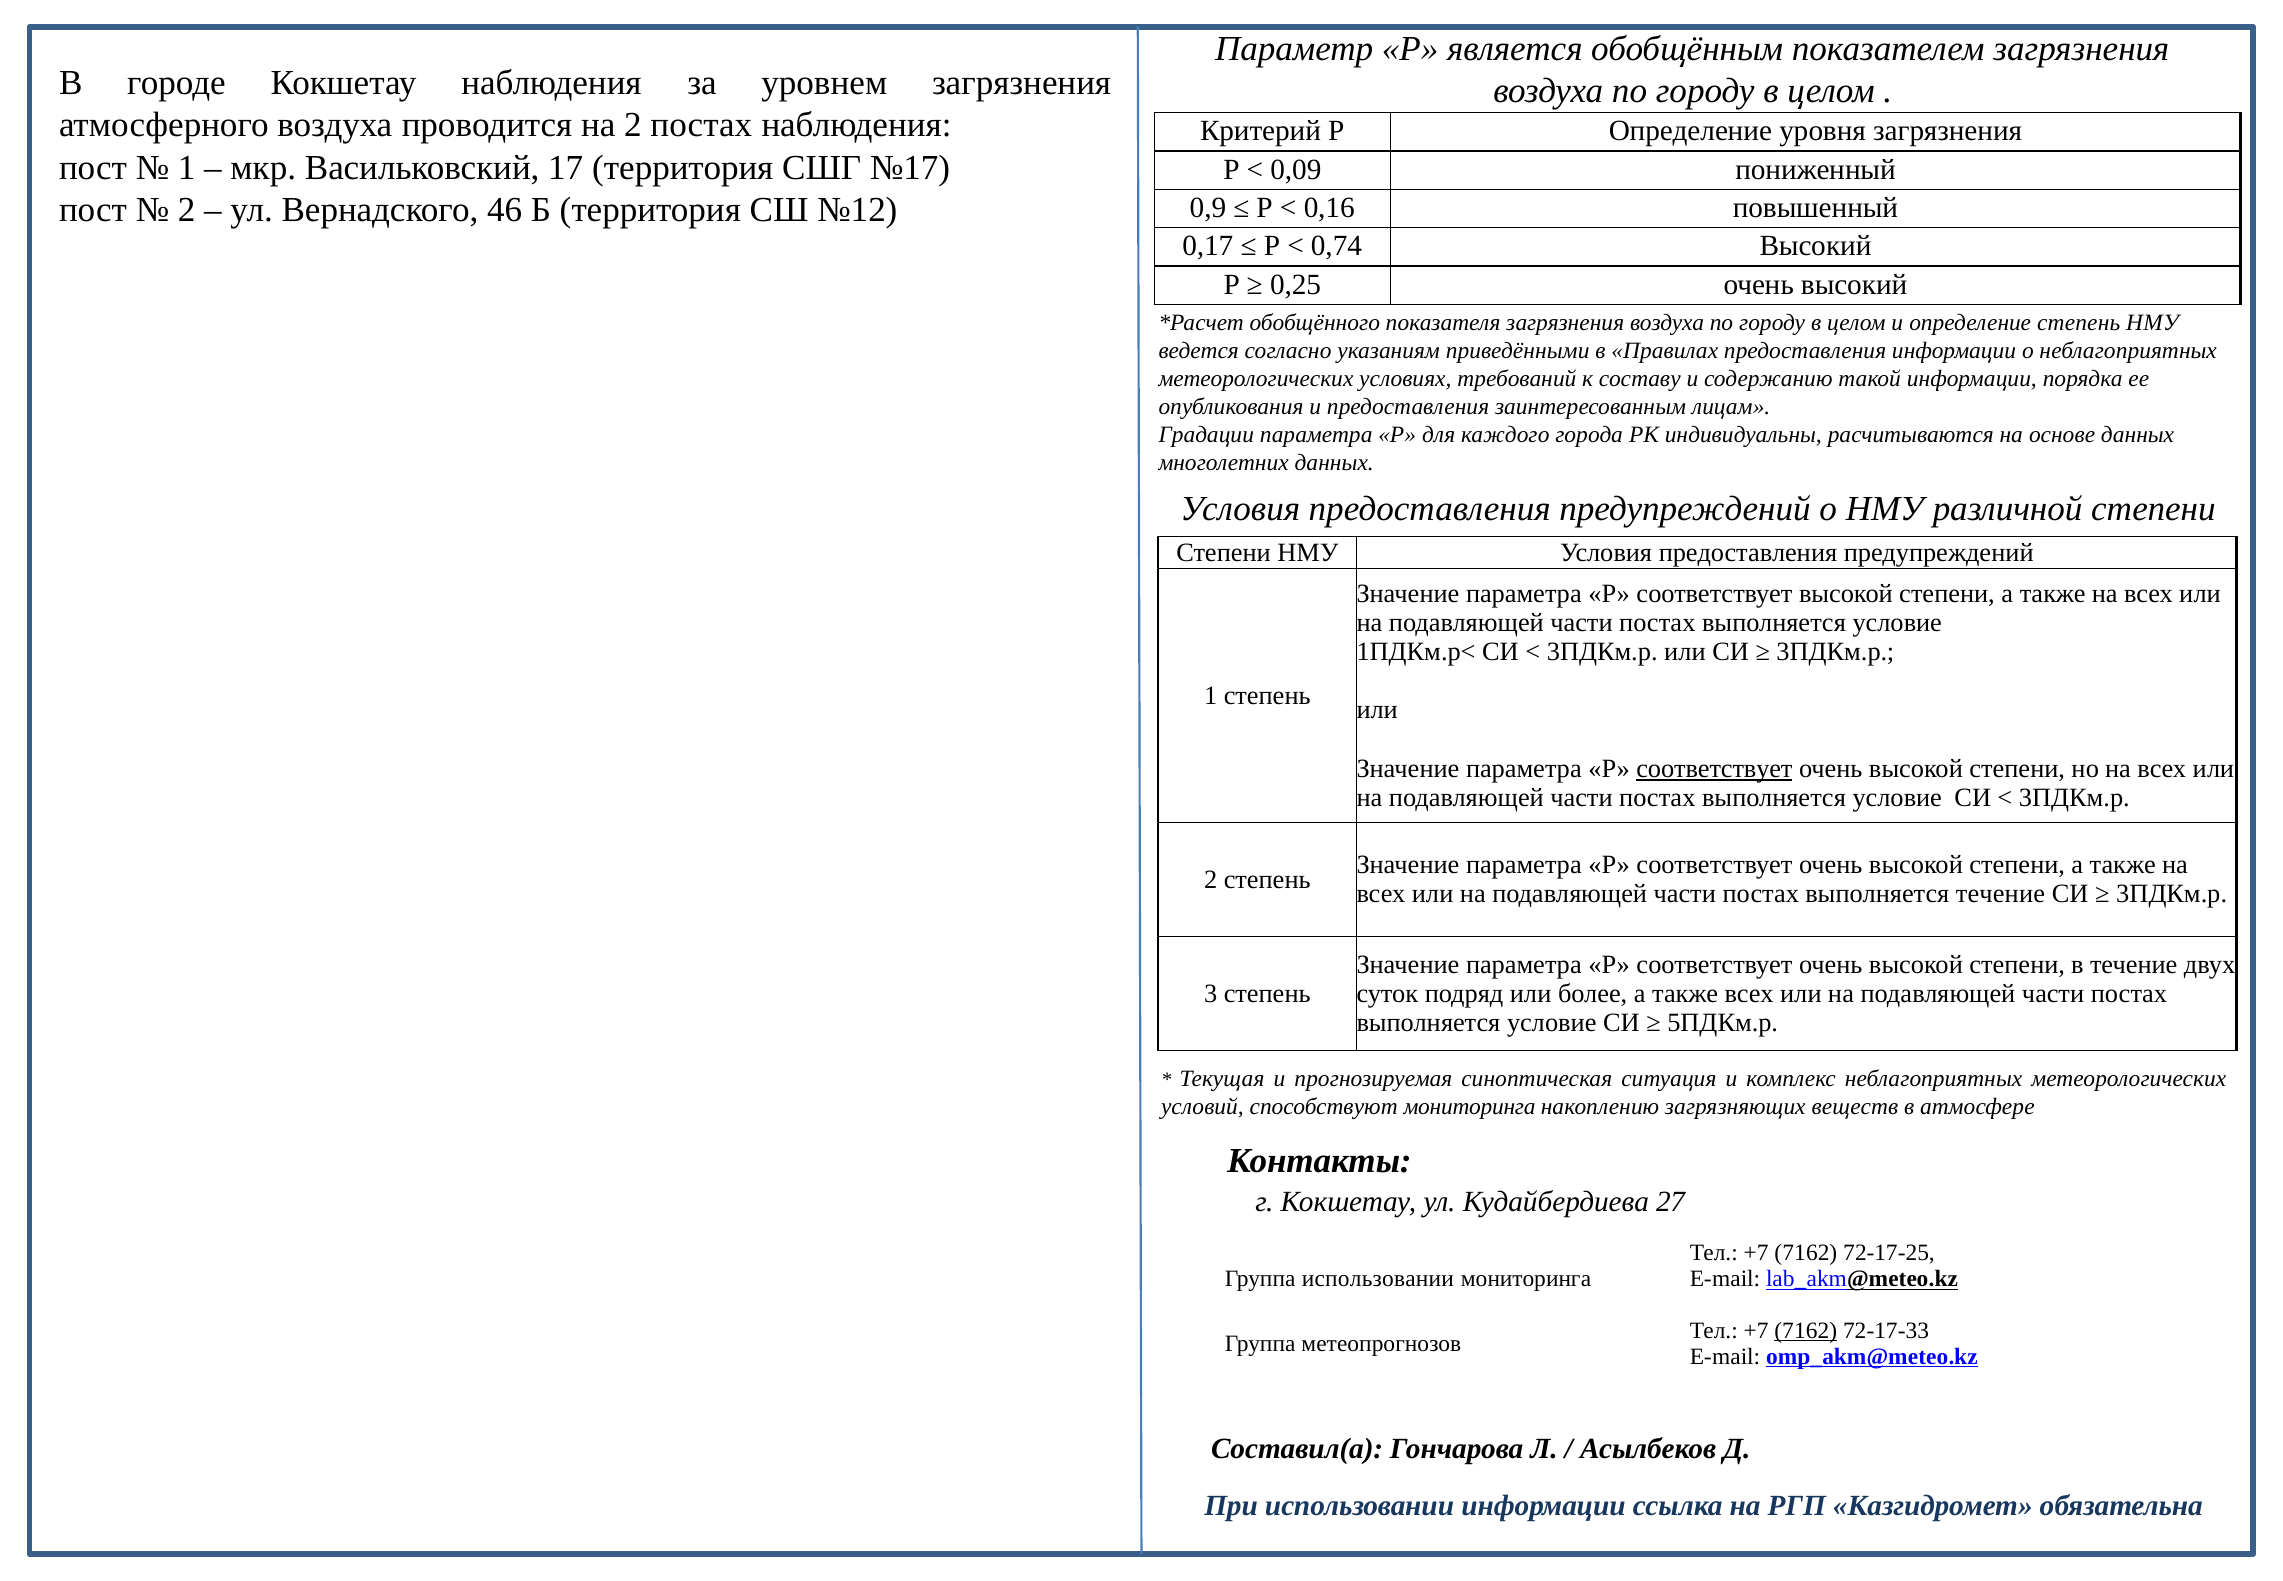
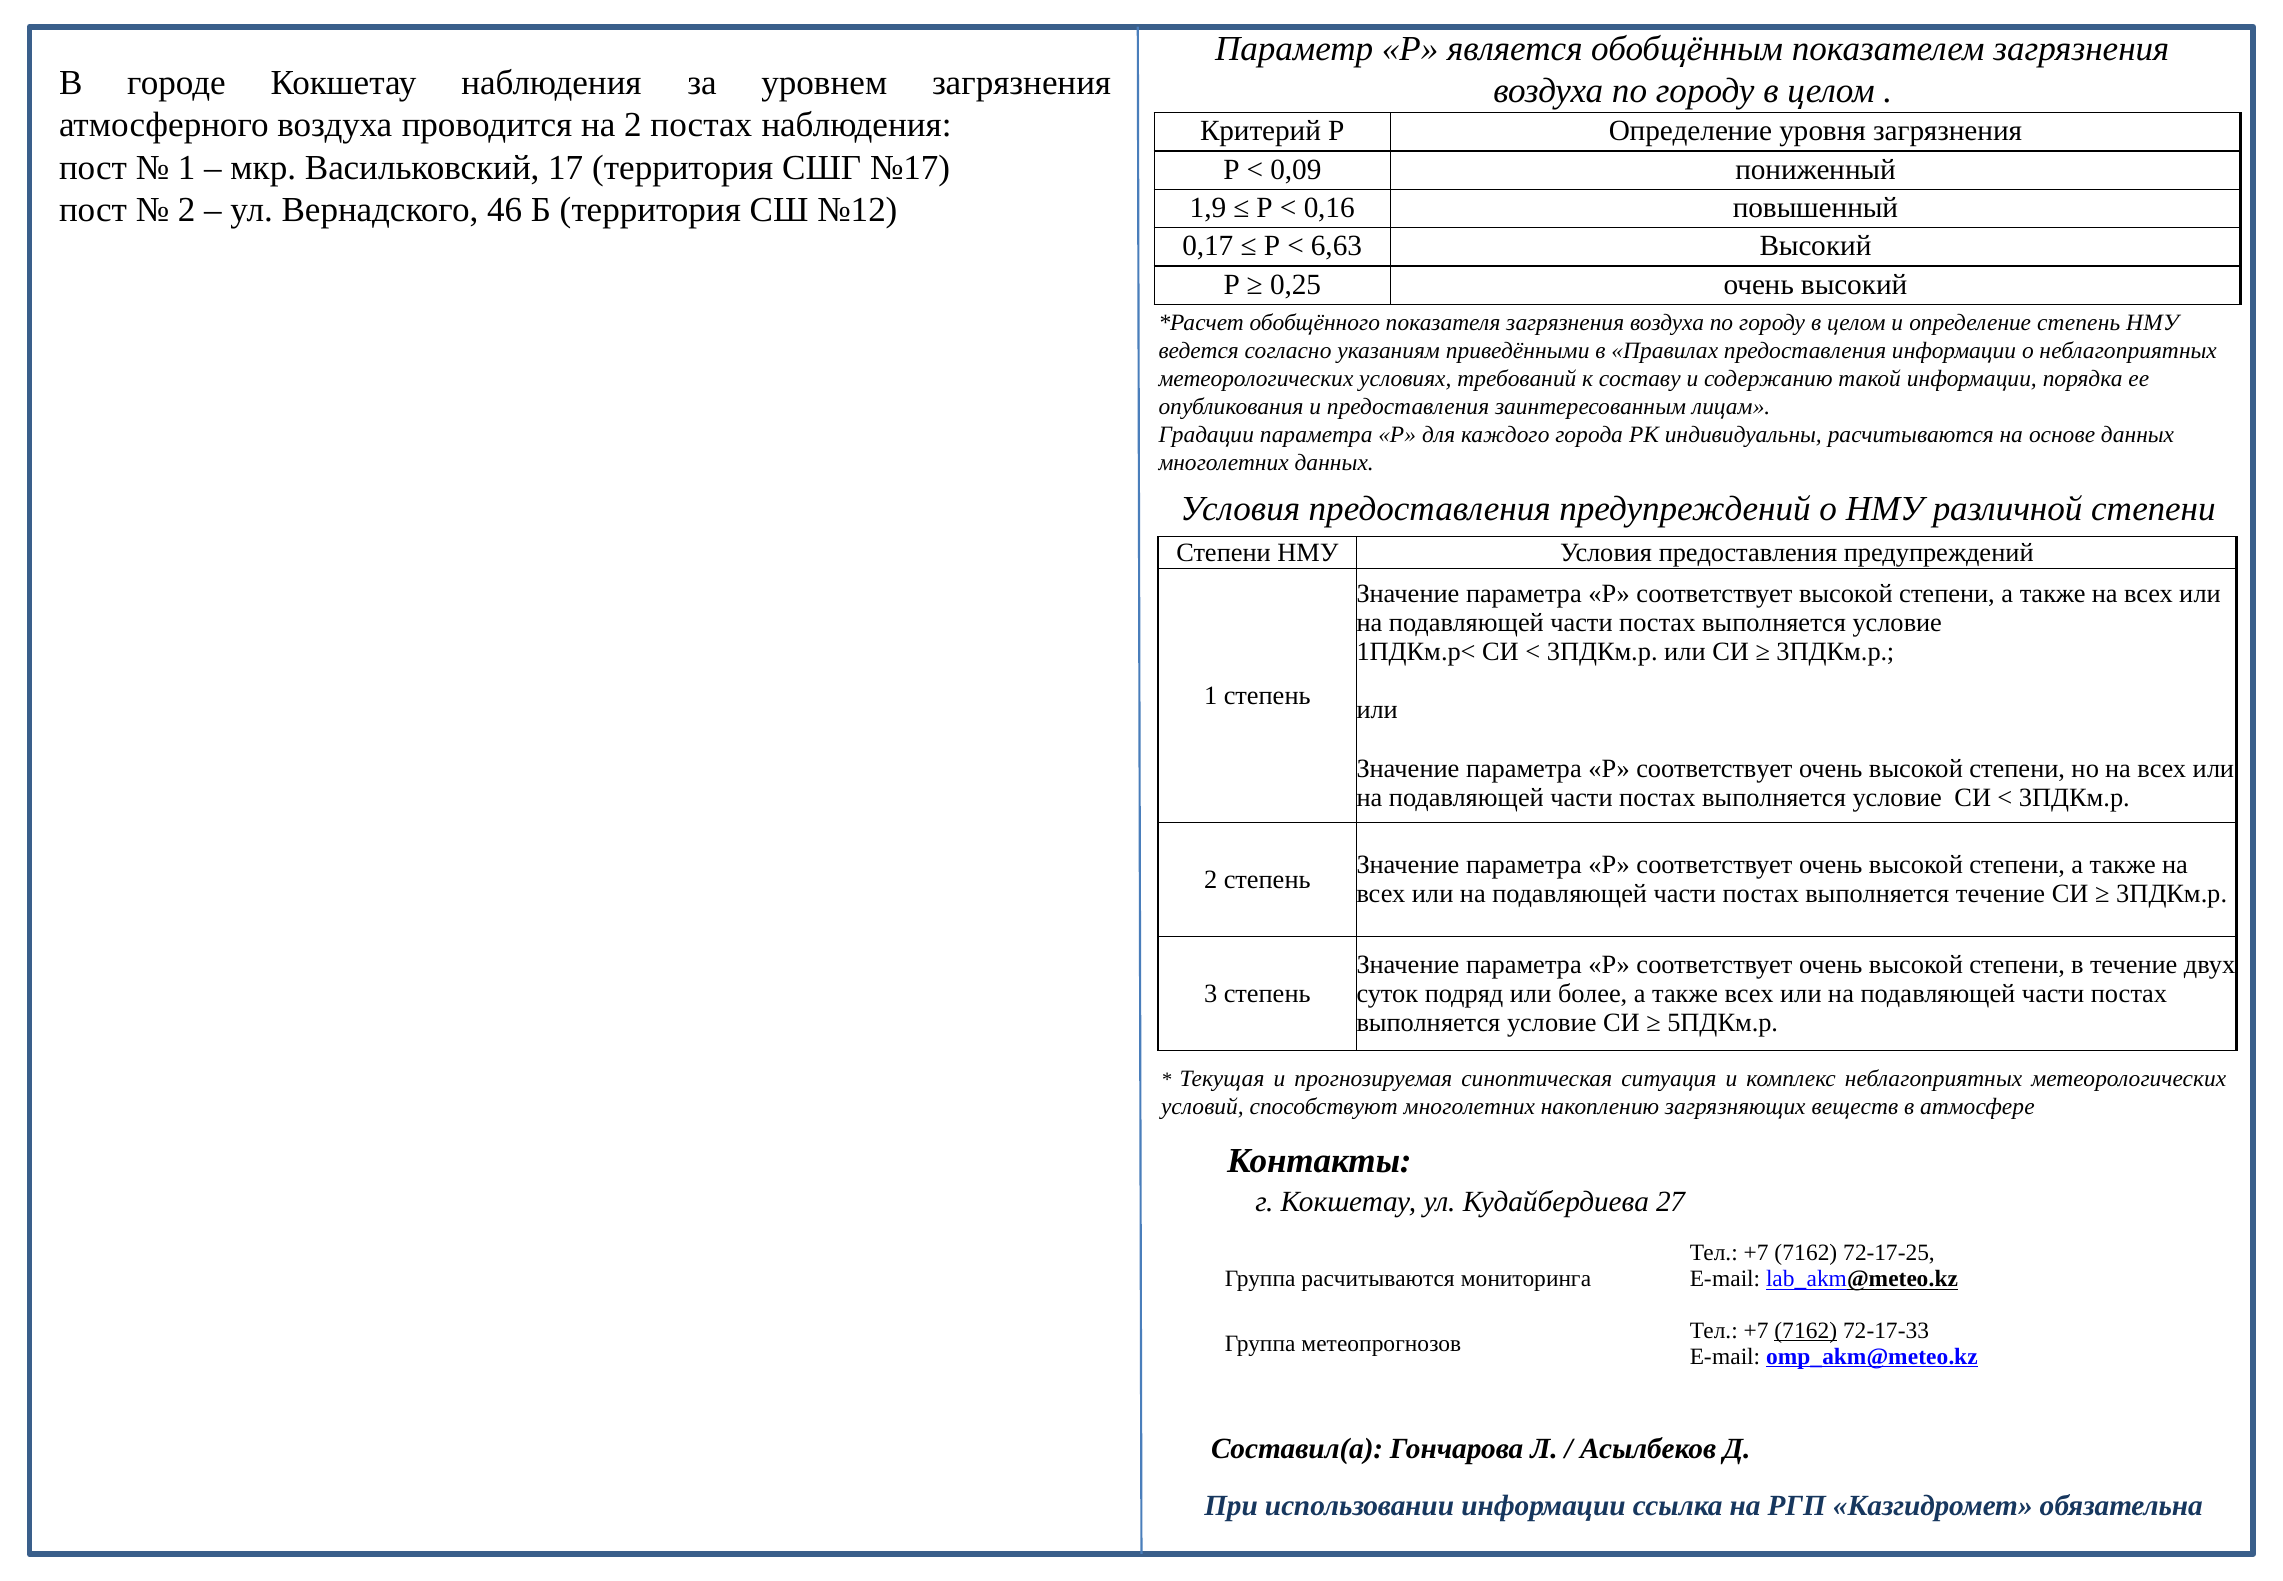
0,9: 0,9 -> 1,9 (1208, 208)
0,74: 0,74 -> 6,63 (1336, 246)
соответствует underline: present -> none (1714, 768)
способствуют мониторинга: мониторинга -> многолетних (1469, 1106)
Группа использовании: использовании -> расчитываются (1378, 1279)
